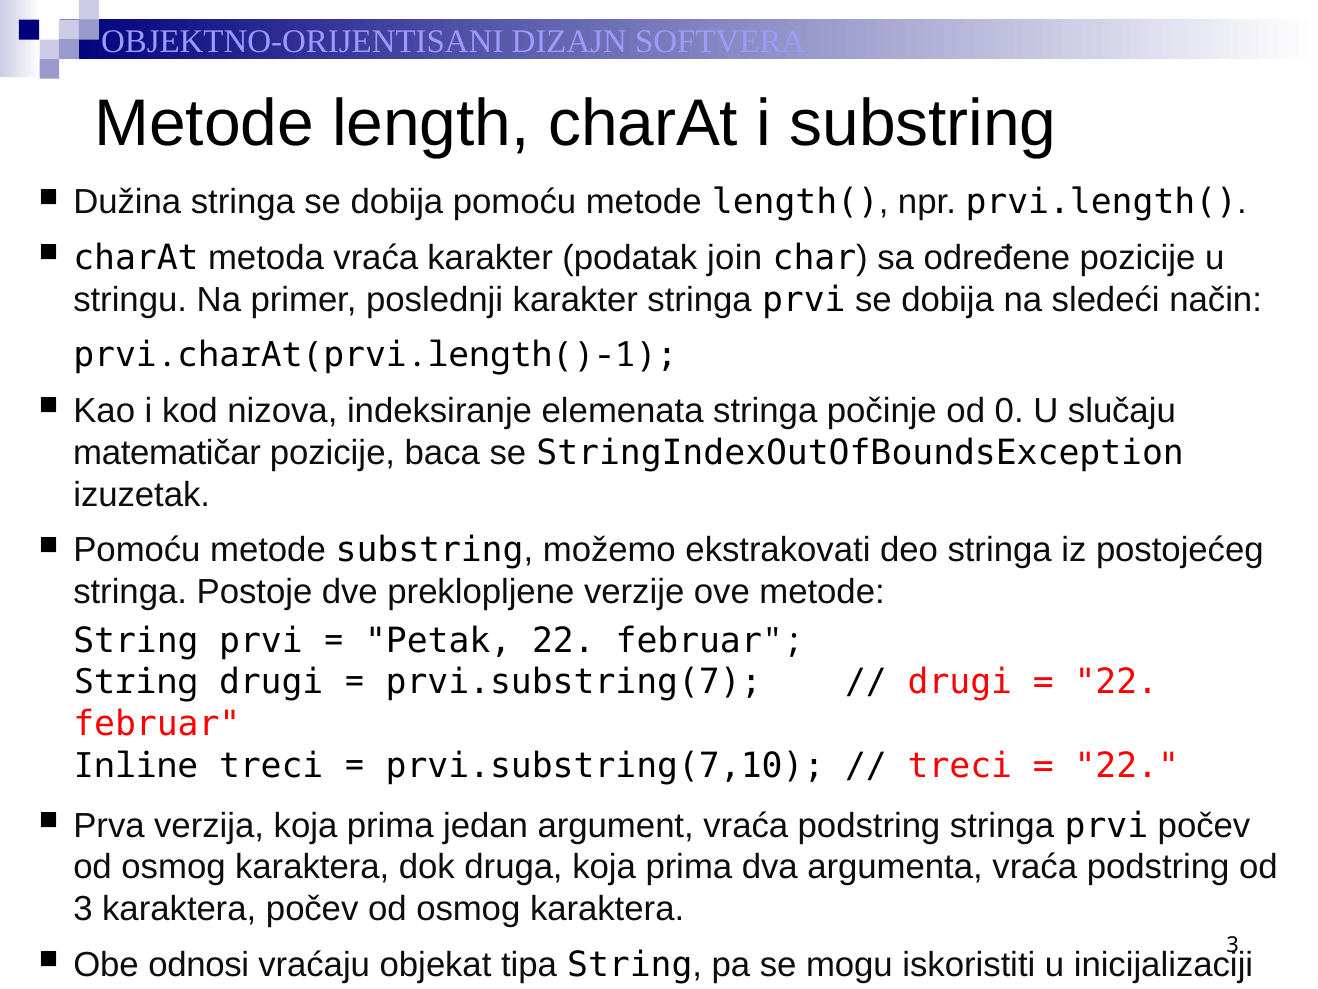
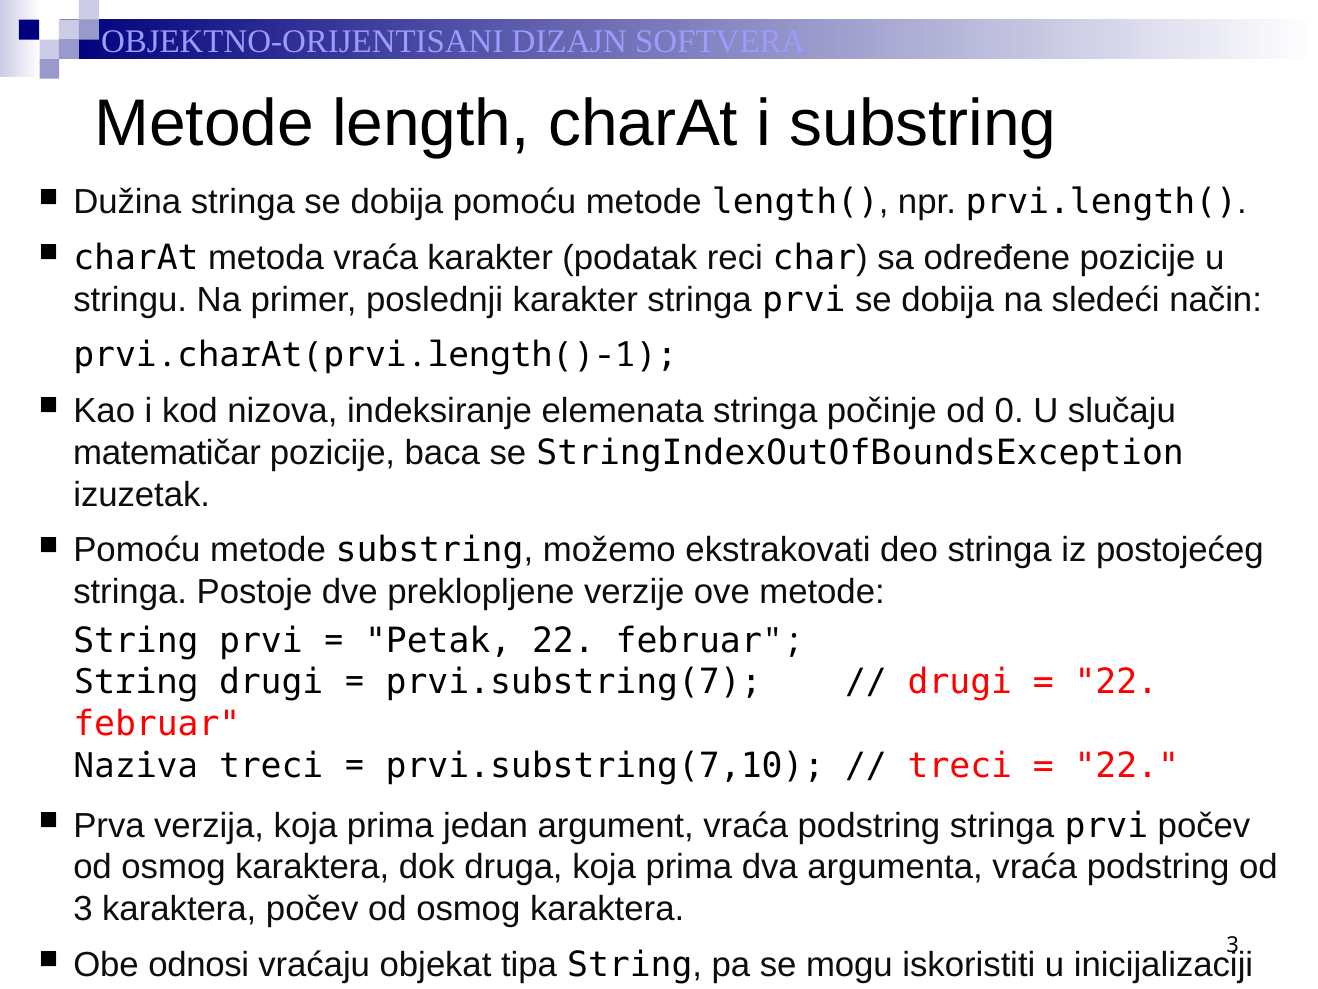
join: join -> reci (735, 258)
Inline: Inline -> Naziva (136, 765)
